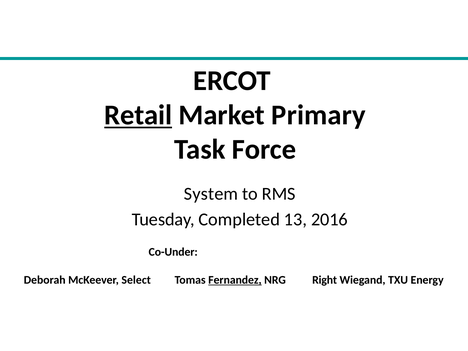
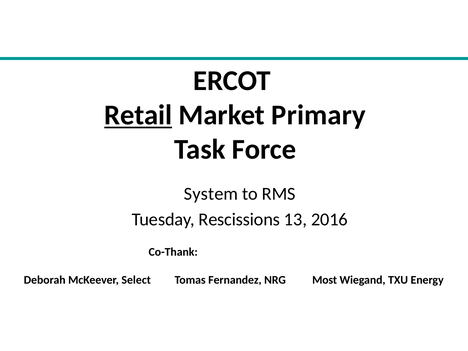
Completed: Completed -> Rescissions (239, 219)
Co-Under: Co-Under -> Co-Thank (173, 252)
Fernandez underline: present -> none (235, 280)
Right: Right -> Most (325, 280)
